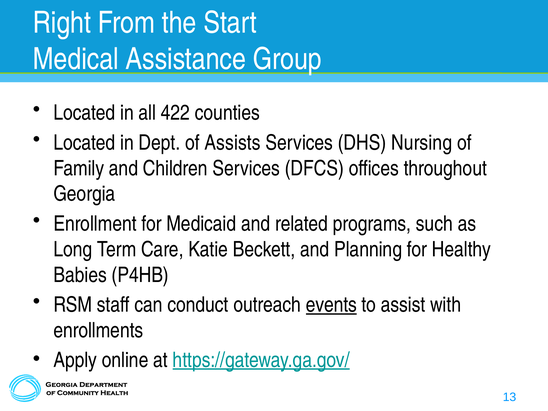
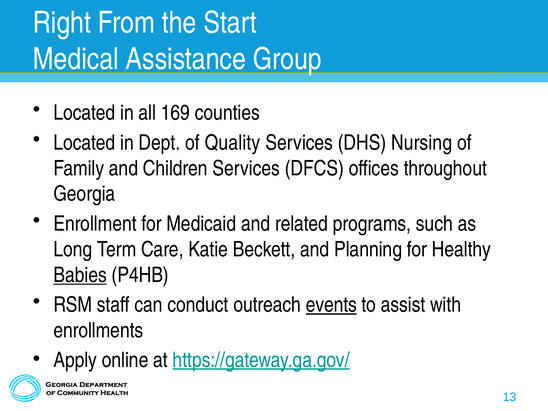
422: 422 -> 169 (175, 113)
Assists: Assists -> Quality (233, 143)
Babies underline: none -> present (80, 275)
